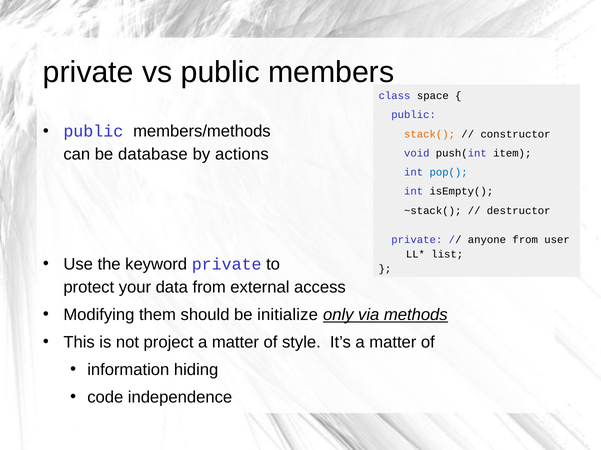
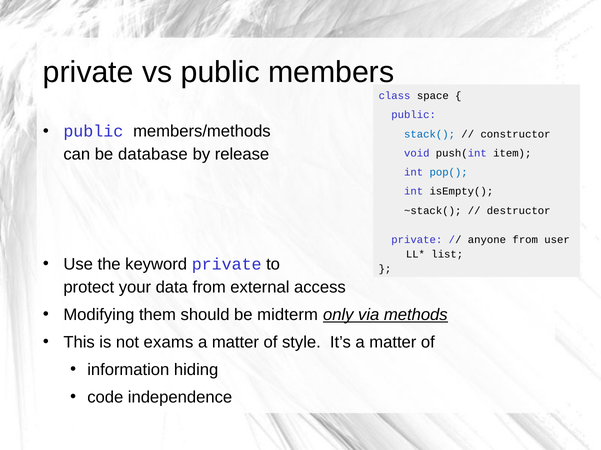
stack( colour: orange -> blue (430, 134)
actions: actions -> release (242, 155)
initialize: initialize -> midterm (288, 315)
project: project -> exams (168, 343)
